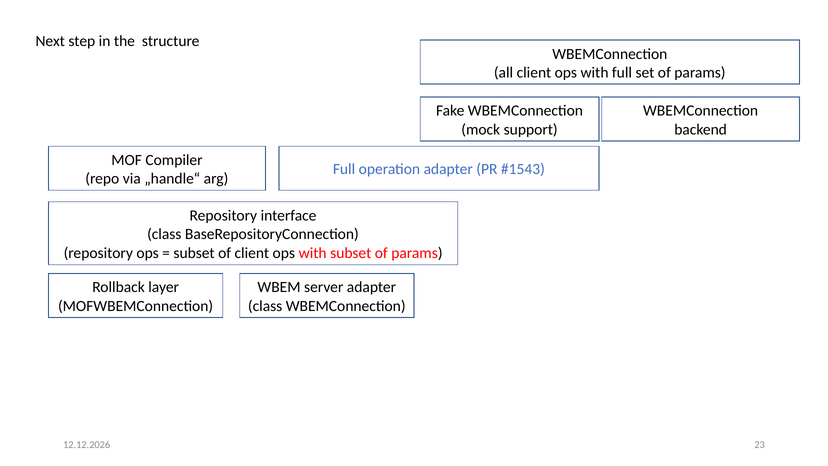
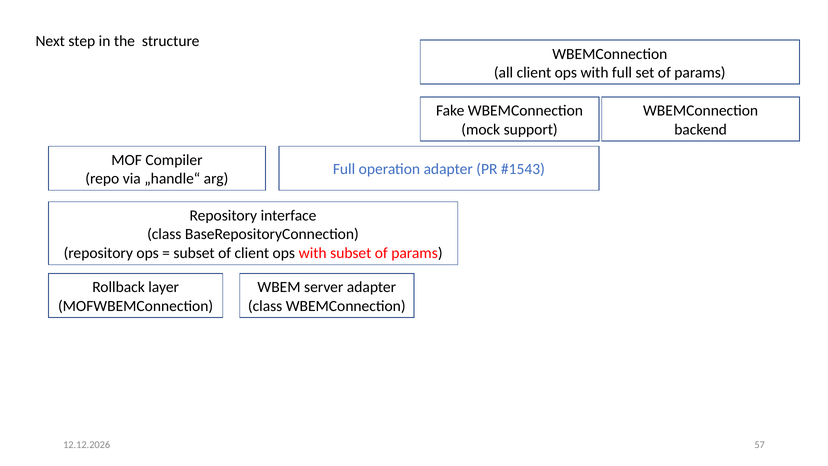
23: 23 -> 57 (760, 445)
